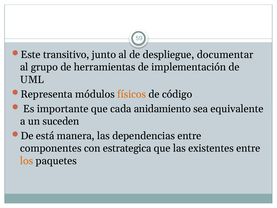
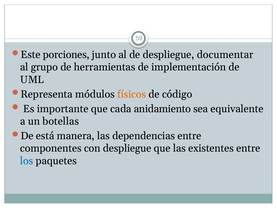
transitivo: transitivo -> porciones (66, 55)
suceden: suceden -> botellas (61, 121)
con estrategica: estrategica -> despliegue (127, 148)
los colour: orange -> blue (27, 161)
